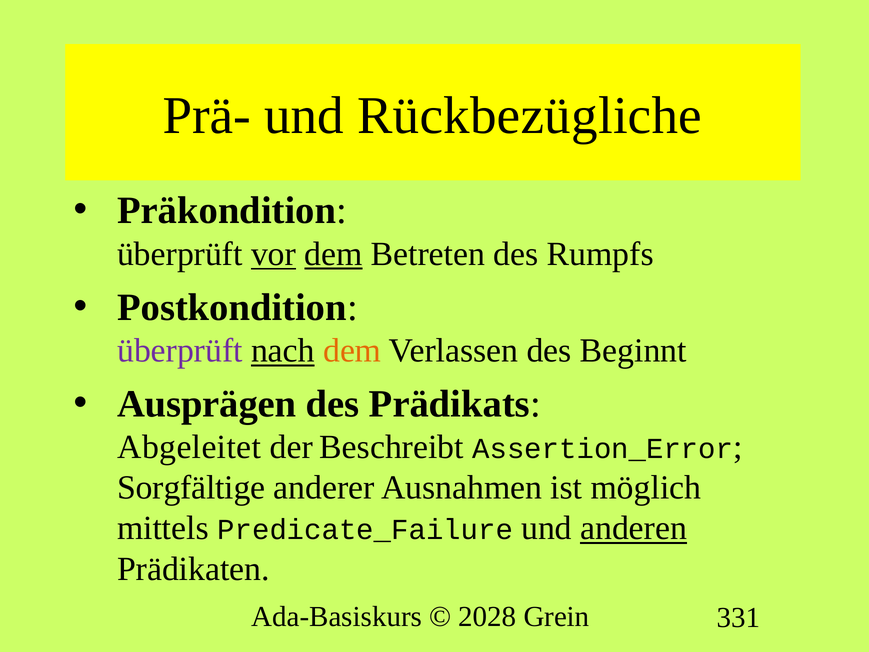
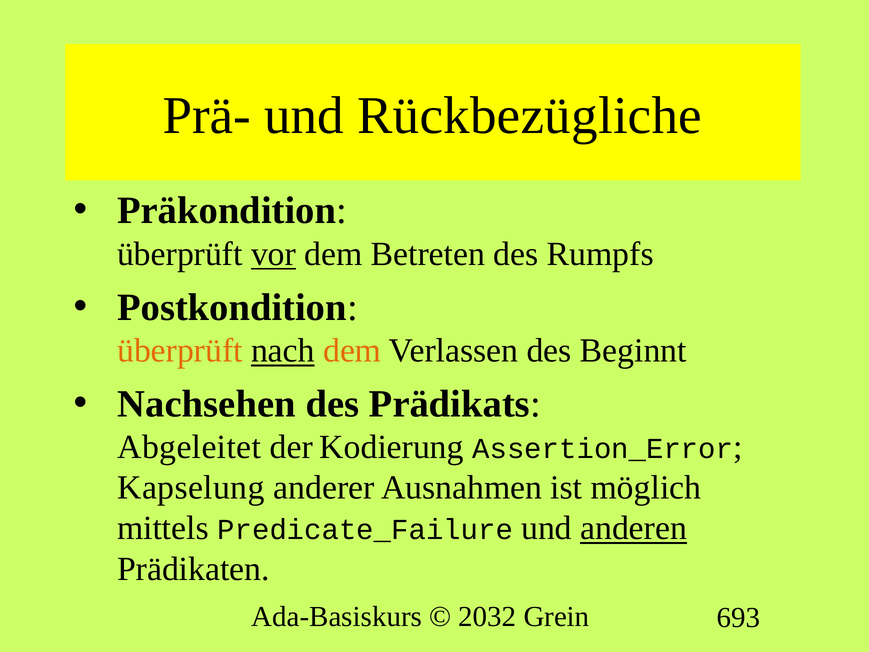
dem underline: present -> none (334, 254)
überprüft colour: purple -> orange (180, 350)
Ausprägen: Ausprägen -> Nachsehen (207, 404)
Beschreibt: Beschreibt -> Kodierung (392, 447)
Sorgfältige: Sorgfältige -> Kapselung (191, 487)
2028: 2028 -> 2032 (487, 617)
331: 331 -> 693 (738, 618)
